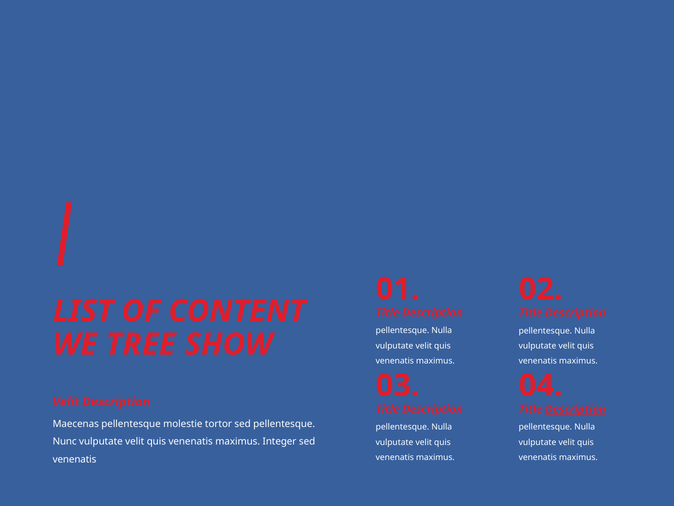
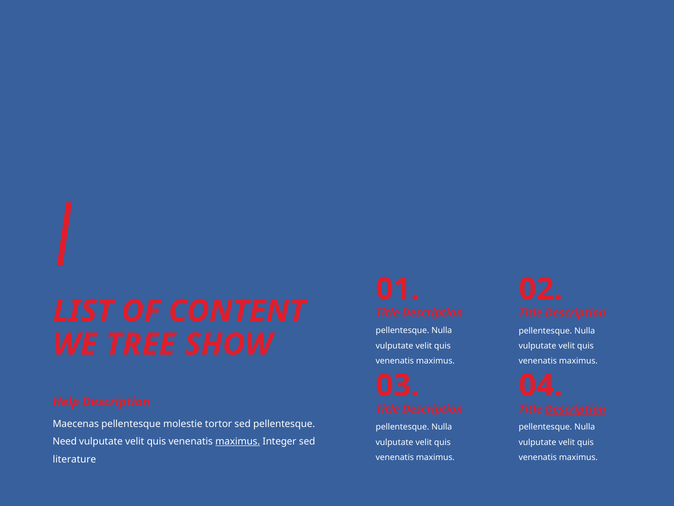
Velit: Velit -> Help (66, 401)
Nunc: Nunc -> Need (65, 441)
maximus underline: none -> present (238, 441)
venenatis: venenatis -> literature (74, 459)
